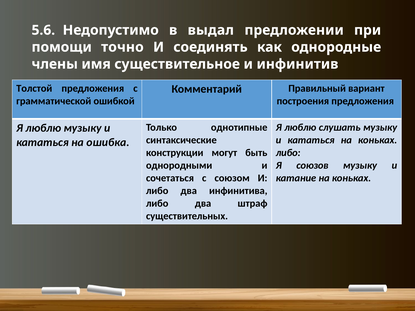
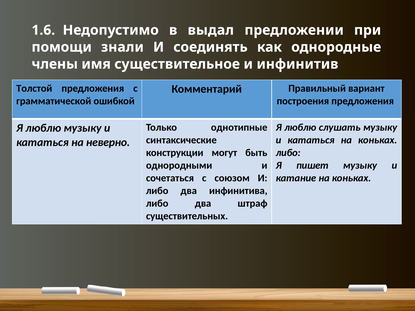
5.6: 5.6 -> 1.6 (43, 30)
точно: точно -> знали (122, 47)
ошибка: ошибка -> неверно (108, 142)
союзов: союзов -> пишет (312, 165)
